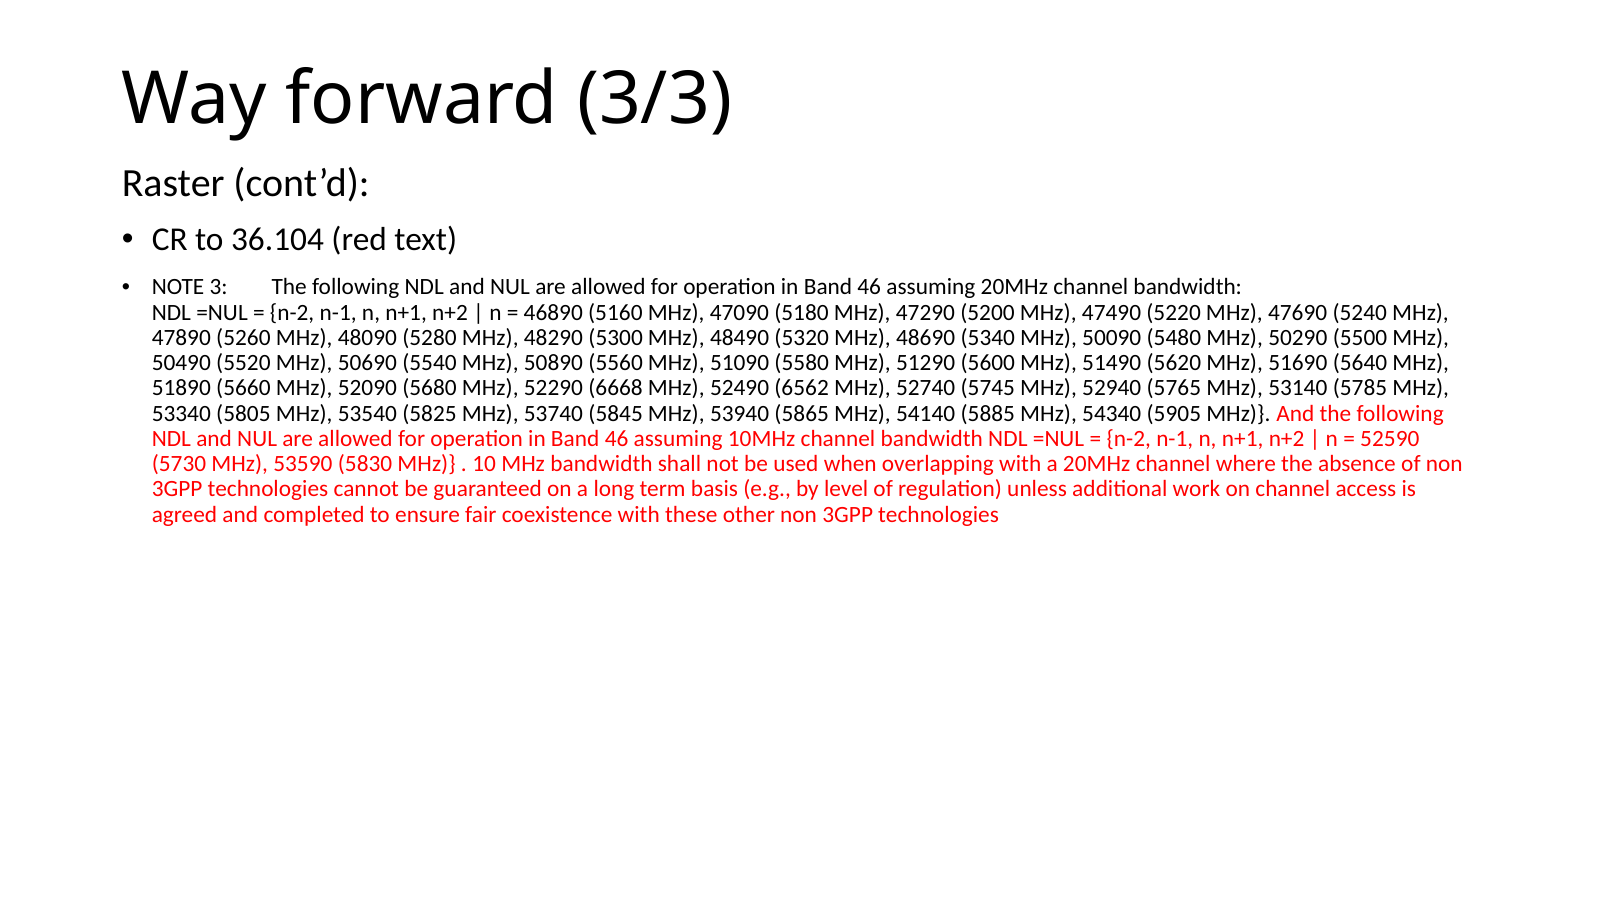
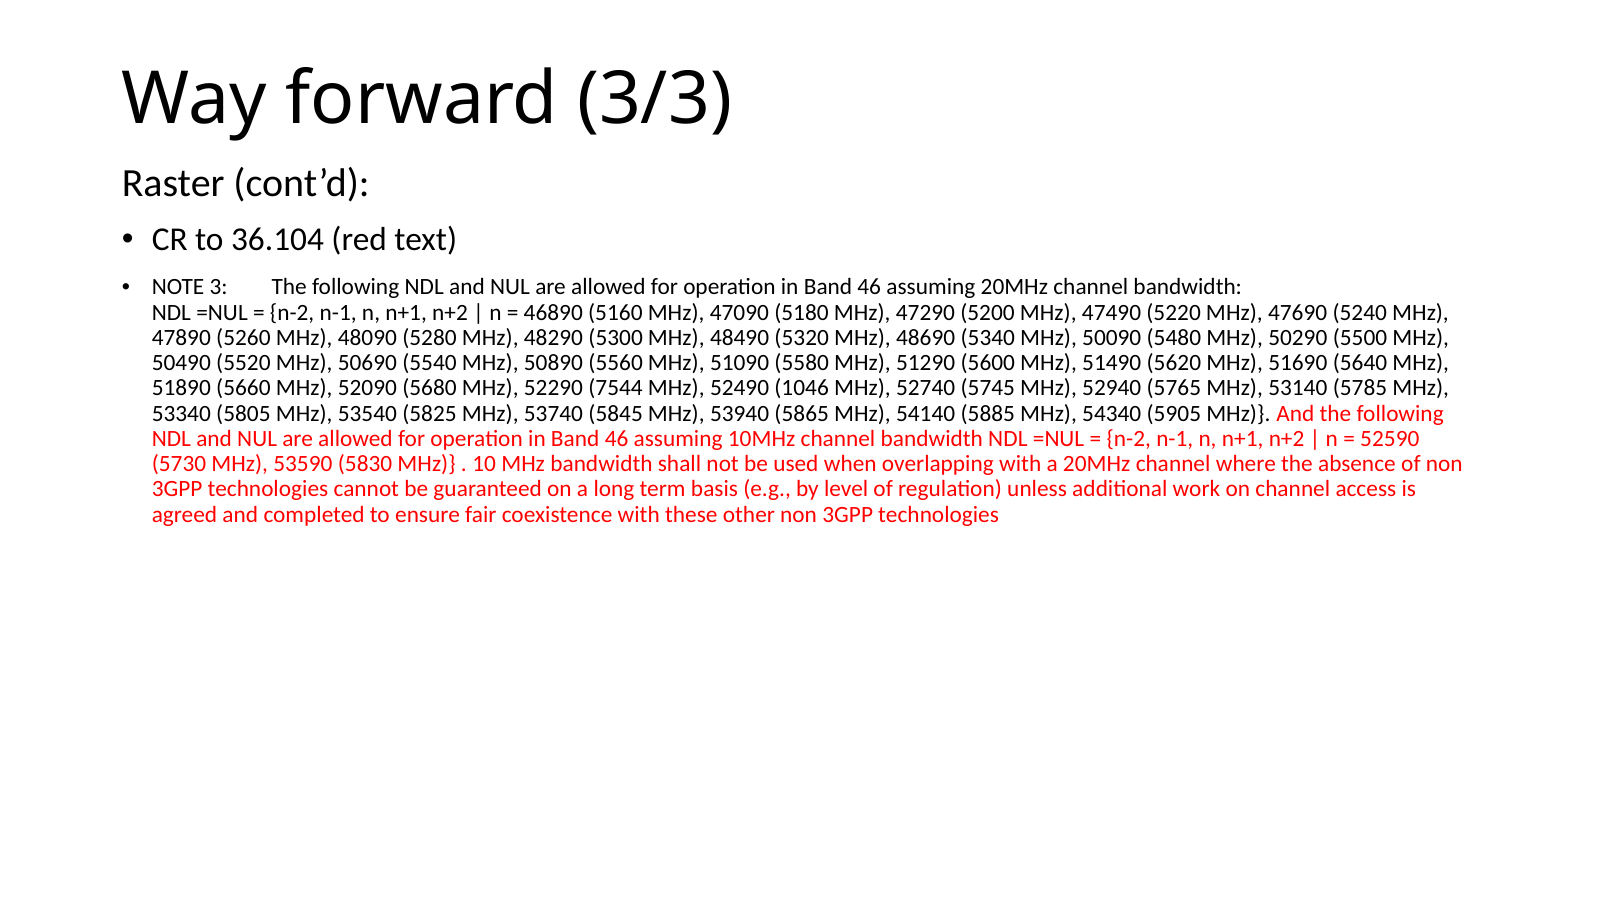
6668: 6668 -> 7544 (616, 388)
6562: 6562 -> 1046 (802, 388)
